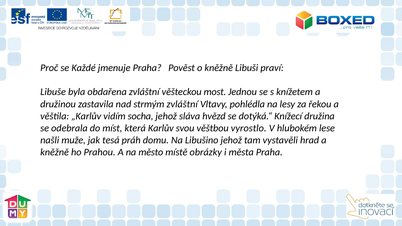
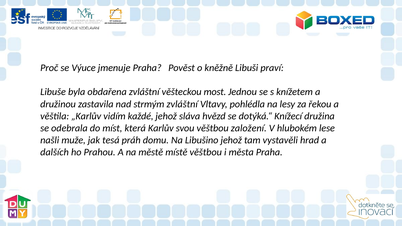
Každé: Každé -> Výuce (84, 68)
socha: socha -> každé (141, 116)
vyrostlo: vyrostlo -> založení (249, 128)
kněžně: kněžně -> dalších (55, 152)
město: město -> městě (151, 152)
místě obrázky: obrázky -> věštbou (206, 152)
